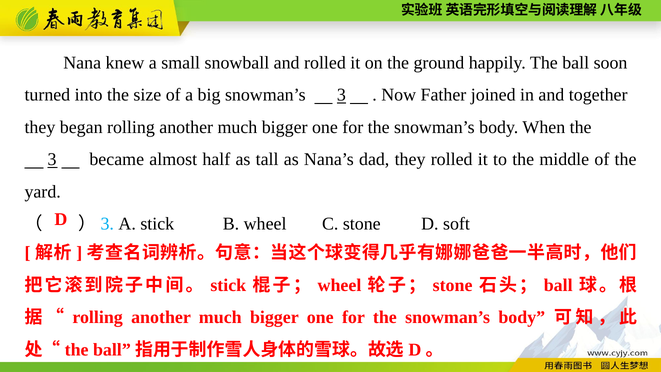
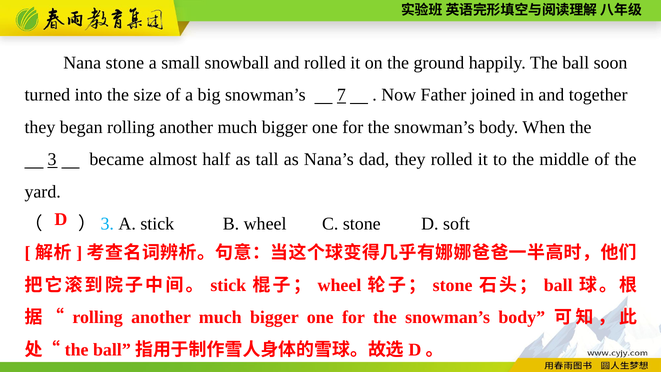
Nana knew: knew -> stone (125, 63)
snowman’s 3: 3 -> 7 (341, 95)
